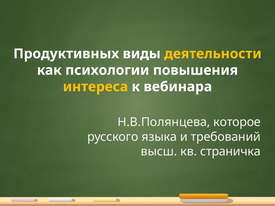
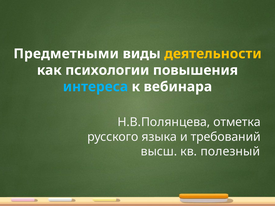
Продуктивных: Продуктивных -> Предметными (66, 54)
интереса colour: yellow -> light blue (95, 87)
которое: которое -> отметка (237, 122)
страничка: страничка -> полезный (230, 152)
